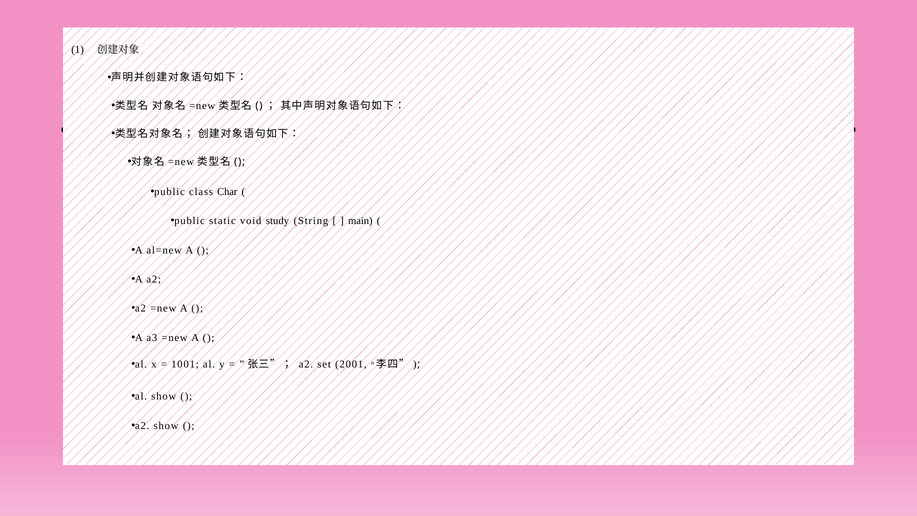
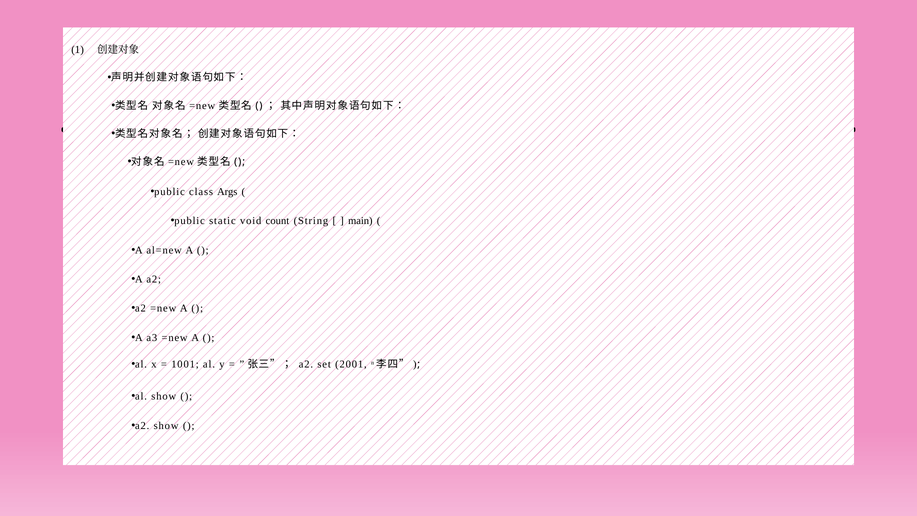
Char: Char -> Args (227, 192)
study: study -> count (277, 221)
